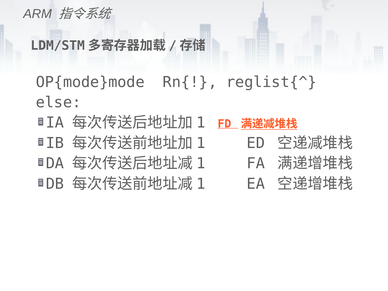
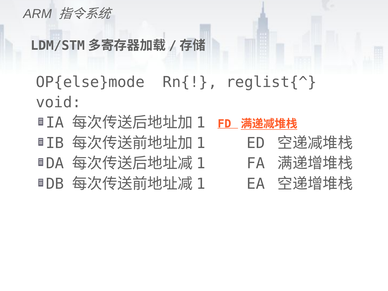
OP{mode}mode: OP{mode}mode -> OP{else}mode (90, 82)
else: else -> void (58, 102)
